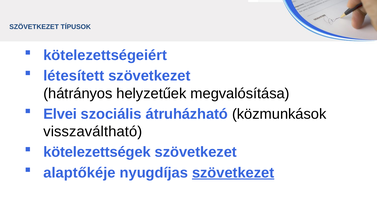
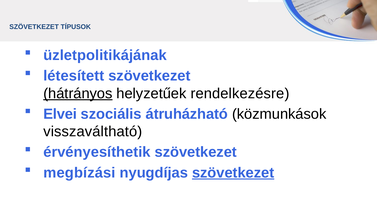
kötelezettségeiért: kötelezettségeiért -> üzletpolitikájának (105, 55)
hátrányos underline: none -> present (78, 94)
megvalósítása: megvalósítása -> rendelkezésre (240, 94)
kötelezettségek: kötelezettségek -> érvényesíthetik (97, 152)
alaptőkéje: alaptőkéje -> megbízási (79, 173)
